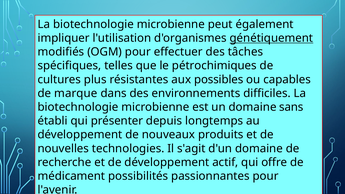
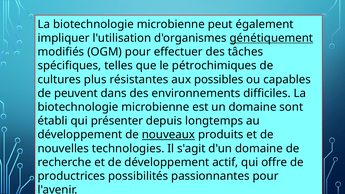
marque: marque -> peuvent (76, 93)
sans: sans -> sont (291, 107)
nouveaux underline: none -> present (168, 135)
médicament: médicament -> productrices (71, 176)
